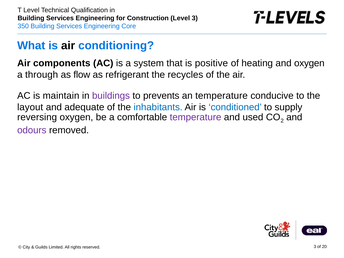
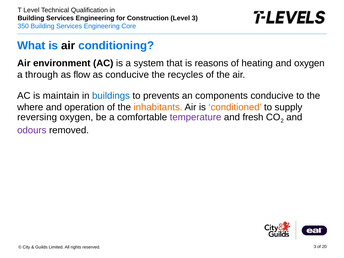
components: components -> environment (62, 63)
positive: positive -> reasons (212, 63)
as refrigerant: refrigerant -> conducive (127, 75)
buildings colour: purple -> blue (111, 96)
an temperature: temperature -> components (222, 96)
layout: layout -> where (30, 107)
adequate: adequate -> operation (84, 107)
inhabitants colour: blue -> orange (158, 107)
conditioned colour: blue -> orange (235, 107)
used: used -> fresh (253, 117)
